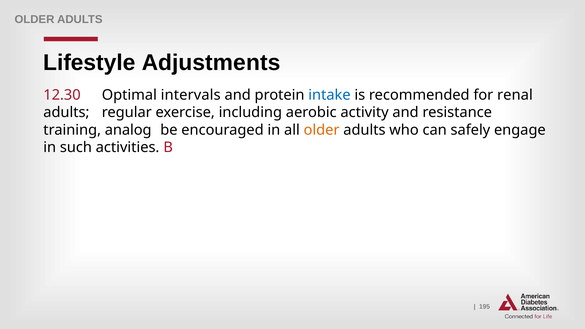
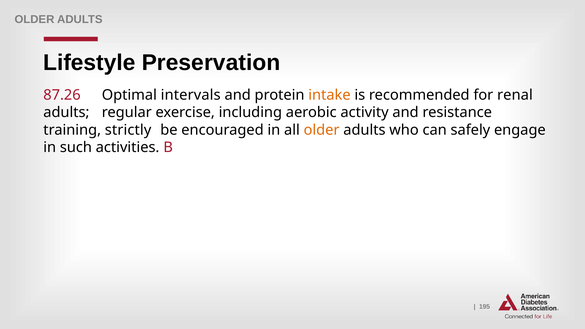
Adjustments: Adjustments -> Preservation (211, 63)
12.30: 12.30 -> 87.26 (62, 95)
intake colour: blue -> orange (329, 95)
analog: analog -> strictly (128, 130)
